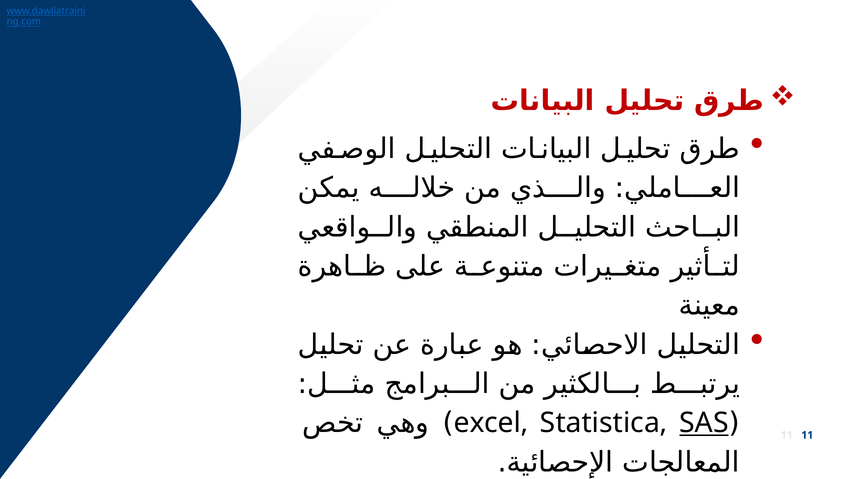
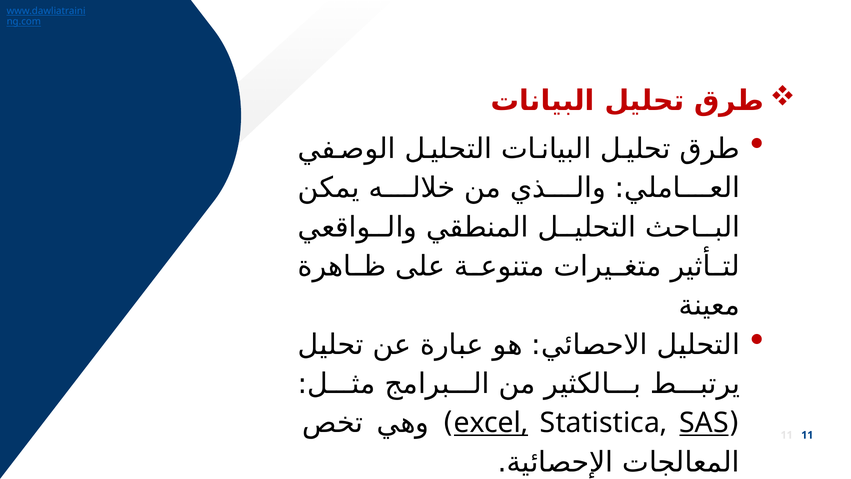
excel underline: none -> present (491, 423)
